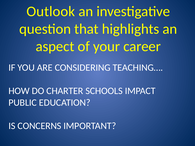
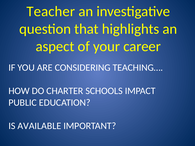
Outlook: Outlook -> Teacher (51, 11)
CONCERNS: CONCERNS -> AVAILABLE (39, 126)
